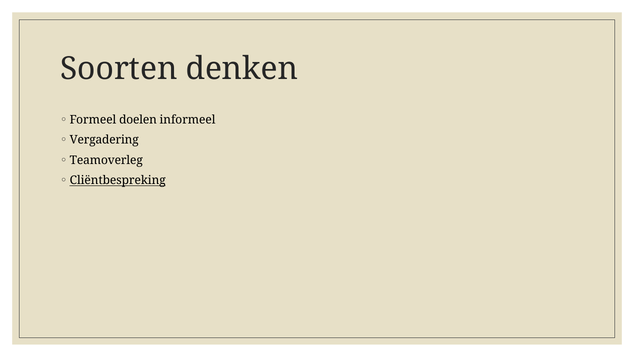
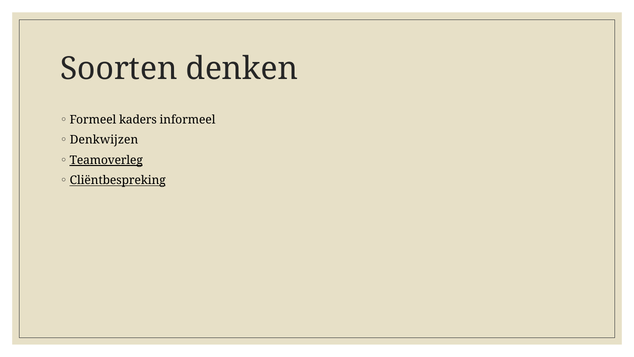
doelen: doelen -> kaders (138, 120)
Vergadering: Vergadering -> Denkwijzen (104, 140)
Teamoverleg underline: none -> present (106, 160)
